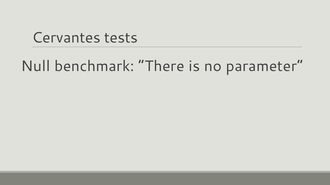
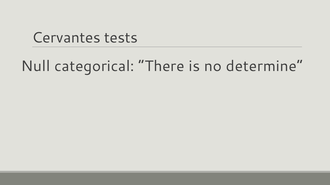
benchmark: benchmark -> categorical (94, 66)
parameter: parameter -> determine (264, 66)
